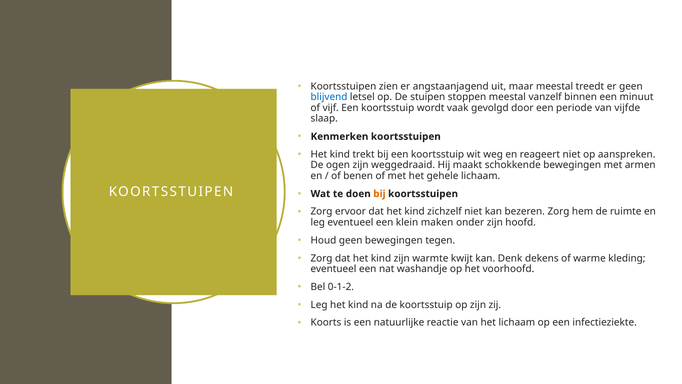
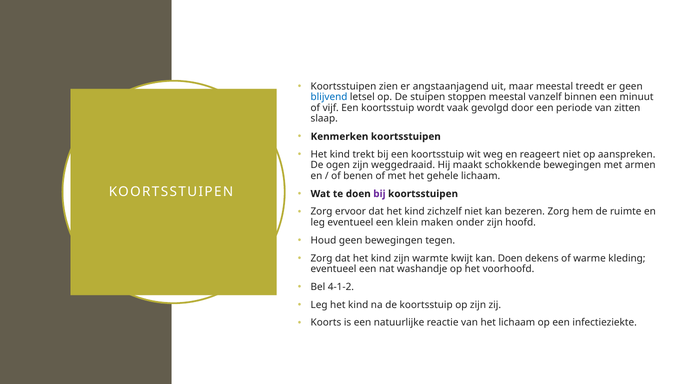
vijfde: vijfde -> zitten (627, 108)
bij colour: orange -> purple (379, 194)
kan Denk: Denk -> Doen (510, 258)
0-1-2: 0-1-2 -> 4-1-2 (341, 287)
